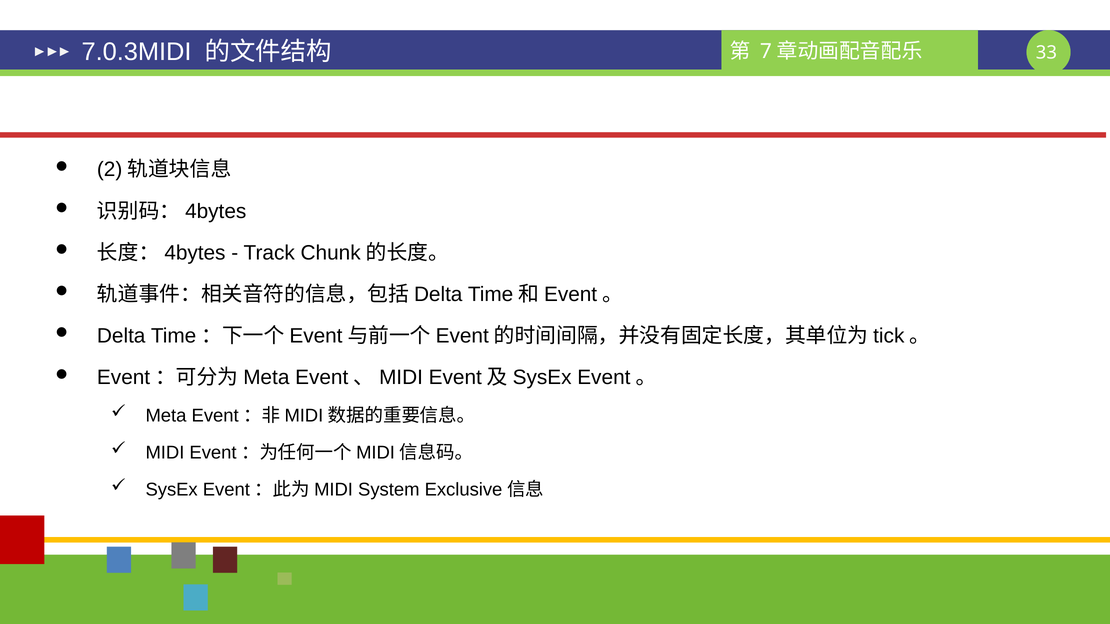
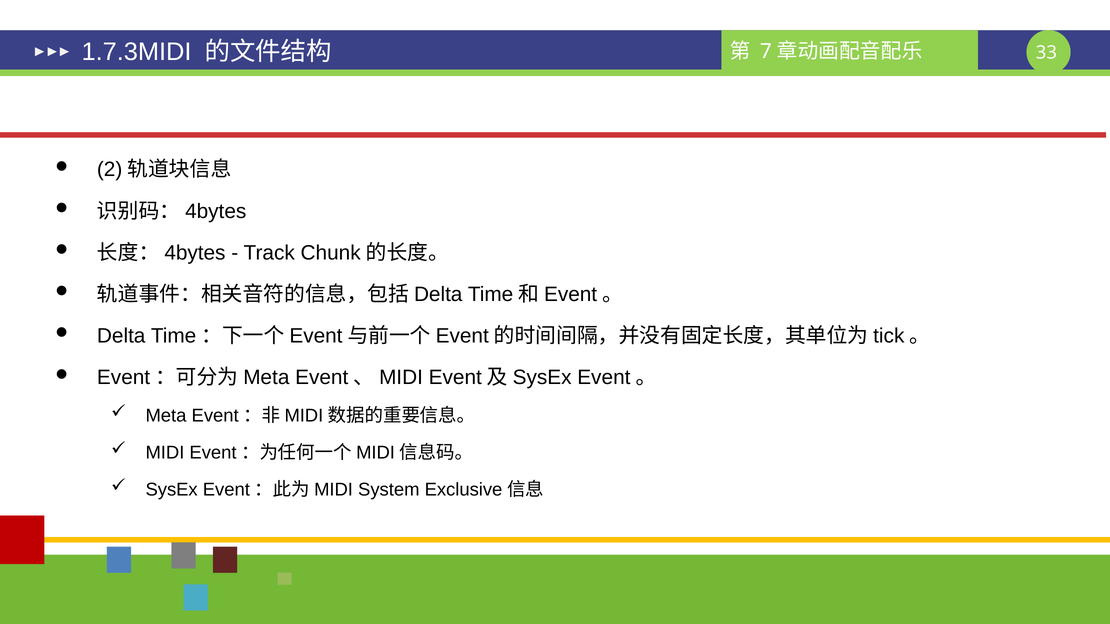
7.0.3MIDI: 7.0.3MIDI -> 1.7.3MIDI (137, 52)
